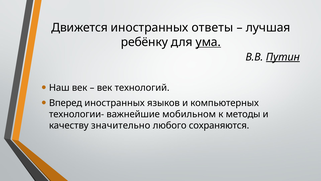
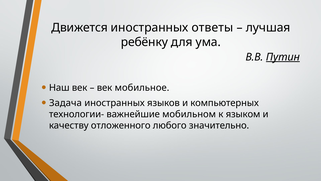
ума underline: present -> none (208, 42)
технологий: технологий -> мобильное (142, 88)
Вперед: Вперед -> Задача (65, 103)
методы: методы -> языком (243, 114)
значительно: значительно -> отложенного (121, 125)
сохраняются: сохраняются -> значительно (219, 125)
